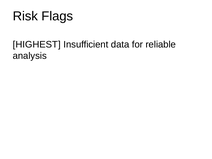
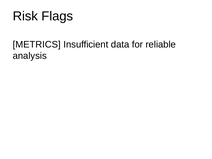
HIGHEST: HIGHEST -> METRICS (37, 44)
